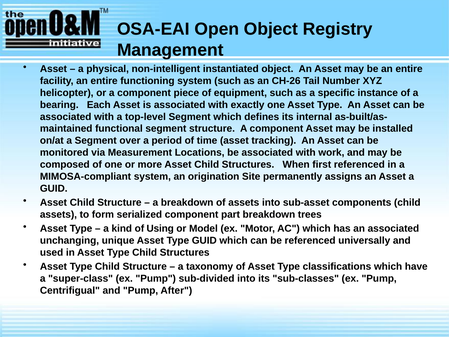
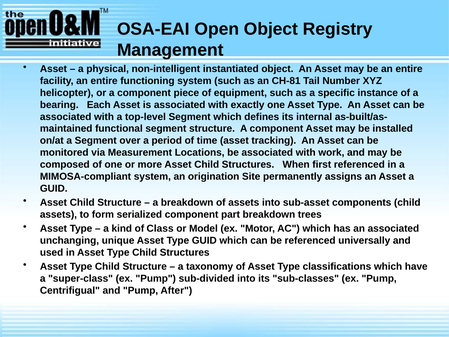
CH-26: CH-26 -> CH-81 (286, 81)
Using: Using -> Class (160, 228)
